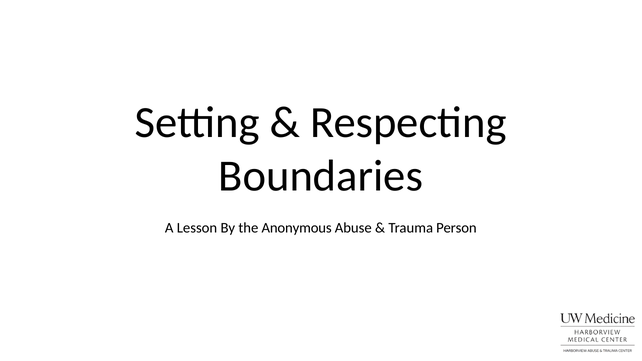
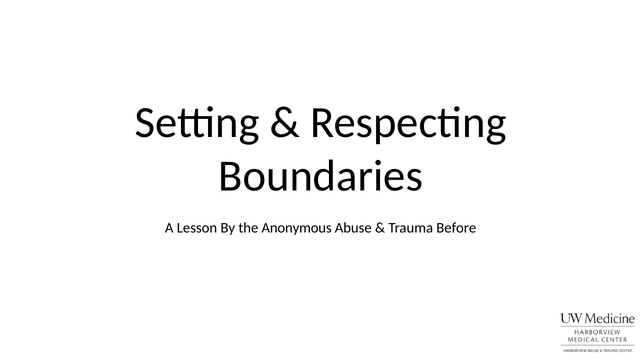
Person: Person -> Before (456, 228)
